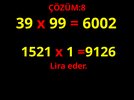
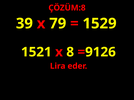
99: 99 -> 79 (58, 24)
6002: 6002 -> 1529 (100, 24)
1: 1 -> 8 (70, 52)
